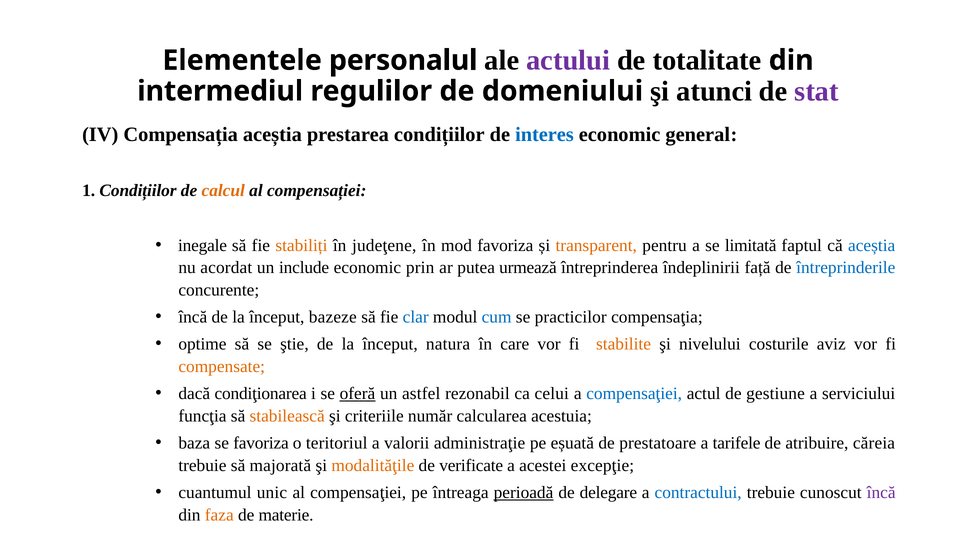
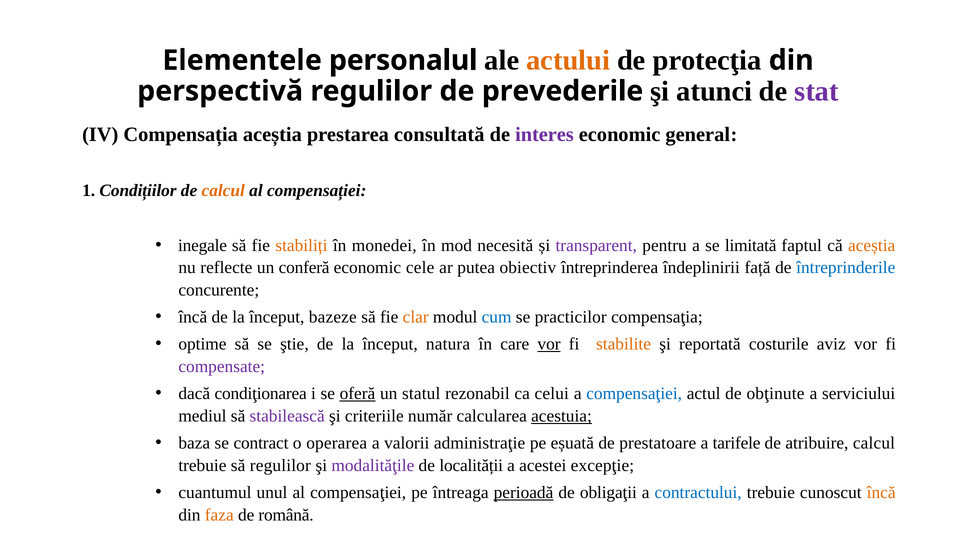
actului colour: purple -> orange (568, 60)
totalitate: totalitate -> protecţia (707, 60)
intermediul: intermediul -> perspectivă (220, 91)
domeniului: domeniului -> prevederile (563, 91)
prestarea condițiilor: condițiilor -> consultată (439, 135)
interes colour: blue -> purple (544, 135)
judeţene: judeţene -> monedei (384, 245)
mod favoriza: favoriza -> necesită (505, 245)
transparent colour: orange -> purple (596, 245)
aceștia colour: blue -> orange (872, 245)
acordat: acordat -> reflecte (226, 268)
include: include -> conferă (304, 268)
prin: prin -> cele (420, 268)
urmează: urmează -> obiectiv (528, 268)
clar colour: blue -> orange (416, 317)
vor underline: none -> present (549, 344)
nivelului: nivelului -> reportată (710, 344)
compensate colour: orange -> purple (222, 367)
astfel: astfel -> statul (421, 394)
gestiune: gestiune -> obţinute (775, 394)
funcţia: funcţia -> mediul (202, 416)
stabilească colour: orange -> purple (287, 416)
acestuia underline: none -> present (562, 416)
se favoriza: favoriza -> contract (261, 443)
teritoriul: teritoriul -> operarea (337, 443)
atribuire căreia: căreia -> calcul (874, 443)
să majorată: majorată -> regulilor (280, 466)
modalităţile colour: orange -> purple (373, 466)
verificate: verificate -> localității (471, 466)
unic: unic -> unul (272, 493)
delegare: delegare -> obligaţii (608, 493)
încă colour: purple -> orange (881, 493)
materie: materie -> română (286, 515)
